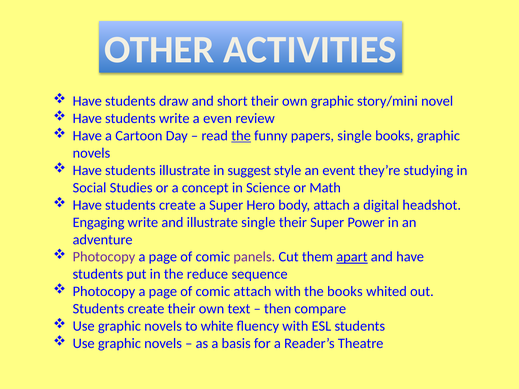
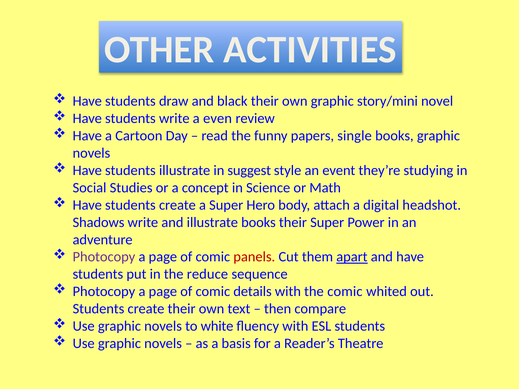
short: short -> black (232, 101)
the underline: present -> none (241, 136)
Engaging: Engaging -> Shadows (99, 222)
illustrate single: single -> books (258, 222)
panels colour: purple -> red (254, 257)
comic attach: attach -> details (253, 292)
the books: books -> comic (345, 292)
